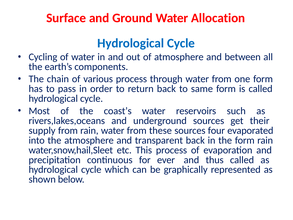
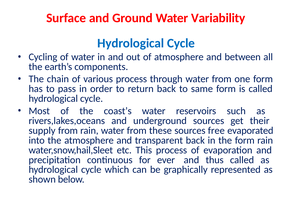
Allocation: Allocation -> Variability (218, 18)
four: four -> free (216, 130)
